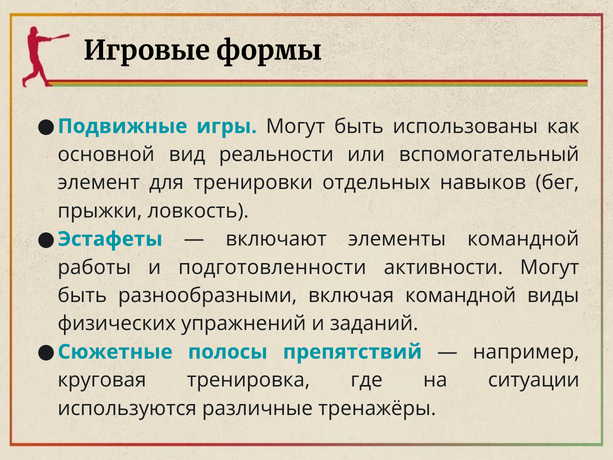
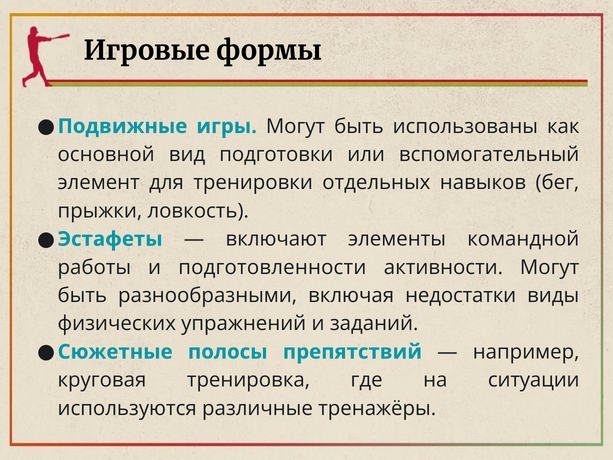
реальности: реальности -> подготовки (276, 154)
включая командной: командной -> недостатки (461, 295)
